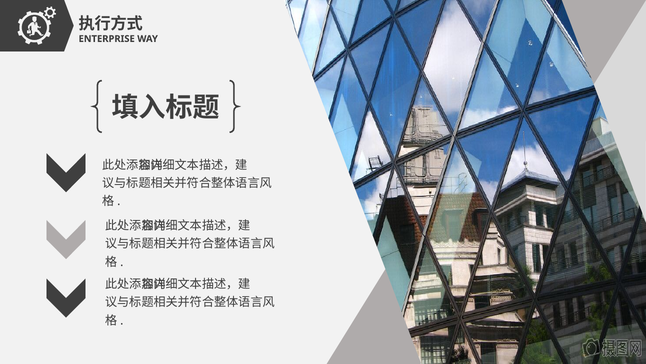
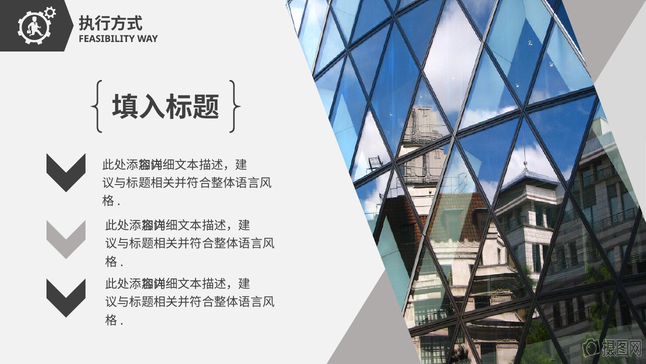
ENTERPRISE: ENTERPRISE -> FEASIBILITY (107, 39)
